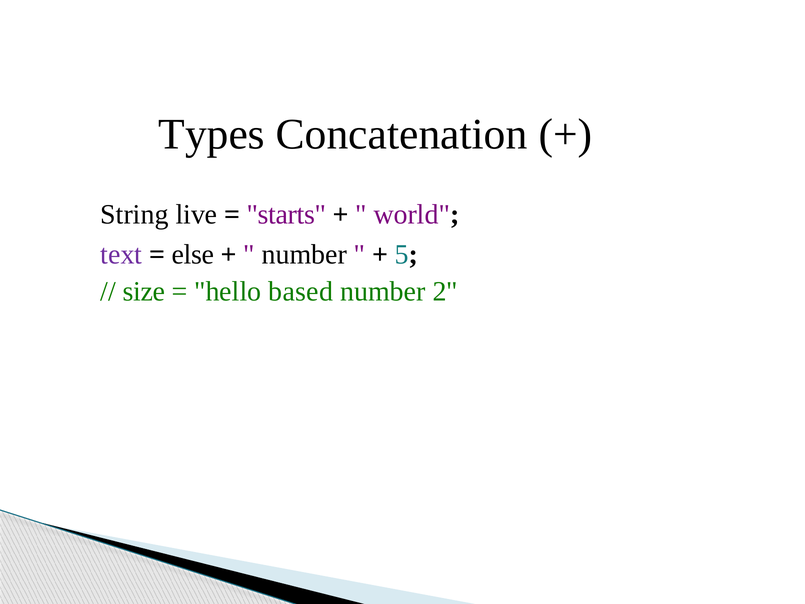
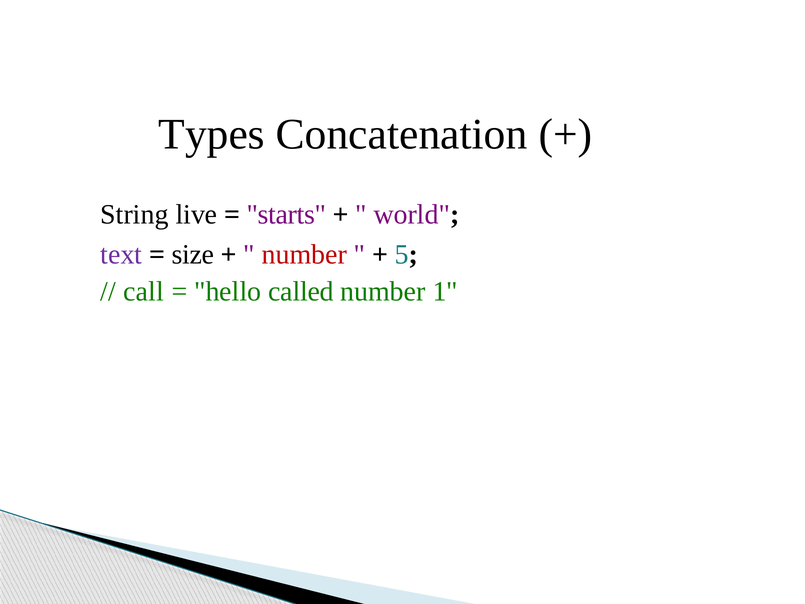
else: else -> size (193, 255)
number colour: black -> red (304, 255)
size: size -> call (144, 291)
based: based -> called (301, 291)
2: 2 -> 1 (445, 291)
